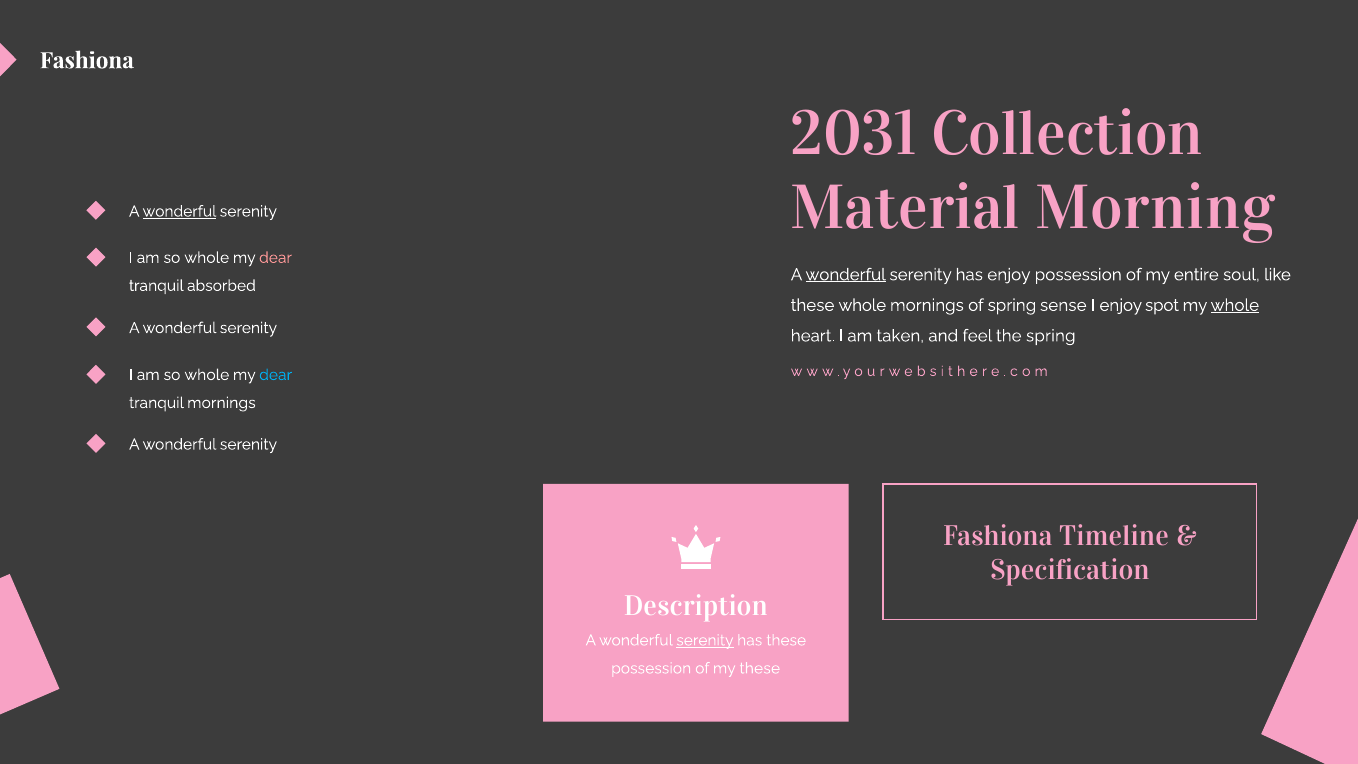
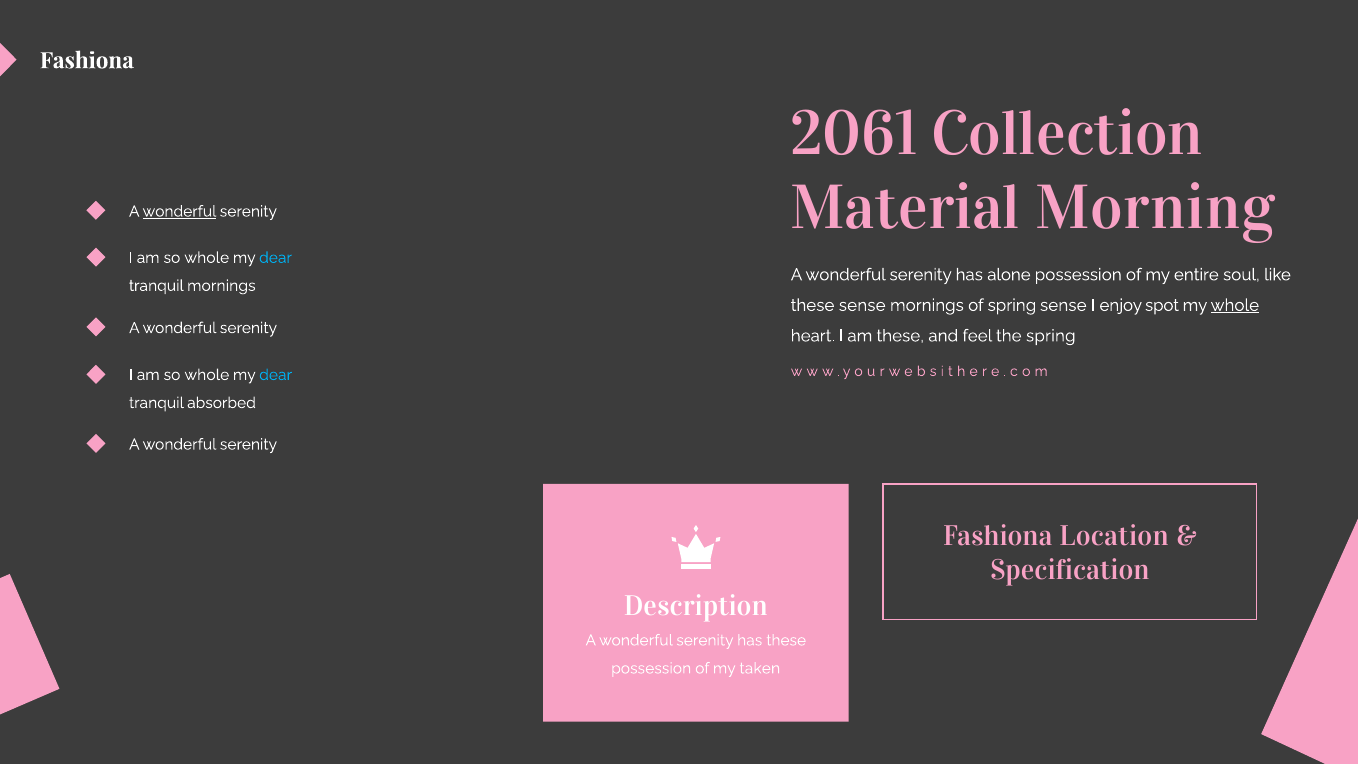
2031: 2031 -> 2061 (854, 133)
dear colour: pink -> light blue (276, 258)
wonderful underline: present -> none (846, 275)
has enjoy: enjoy -> alone (1009, 275)
tranquil absorbed: absorbed -> mornings (221, 286)
these whole: whole -> sense (862, 305)
am taken: taken -> these (900, 336)
tranquil mornings: mornings -> absorbed (222, 403)
Timeline: Timeline -> Location (1114, 536)
serenity underline: present -> none (705, 640)
my these: these -> taken (760, 668)
